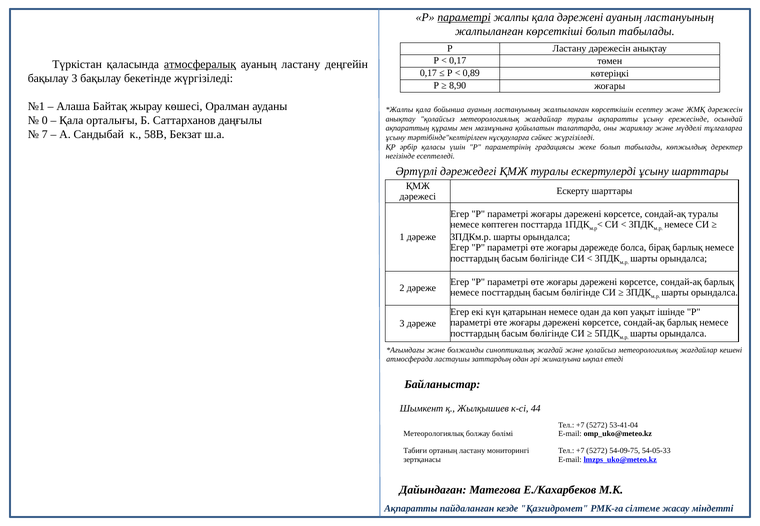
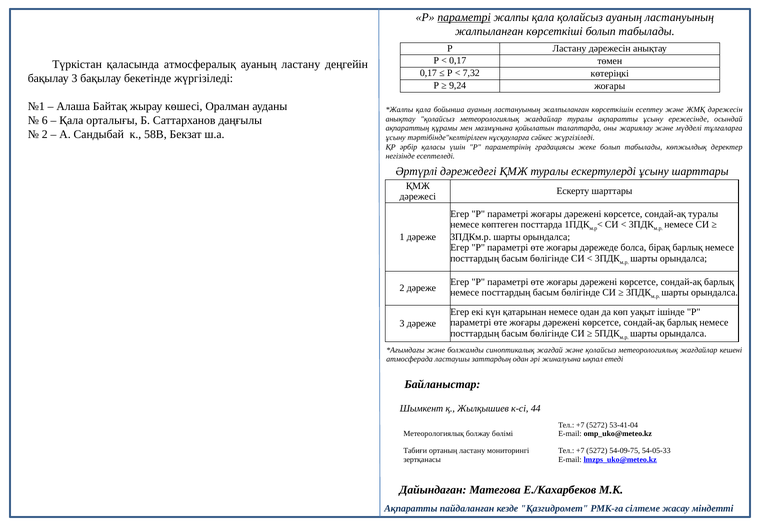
қала дәрежені: дәрежені -> қолайсыз (580, 17)
атмосфералық underline: present -> none (200, 64)
0,89: 0,89 -> 7,32 (471, 73)
8,90: 8,90 -> 9,24 (458, 86)
0: 0 -> 6 (45, 121)
7: 7 -> 2 (45, 135)
